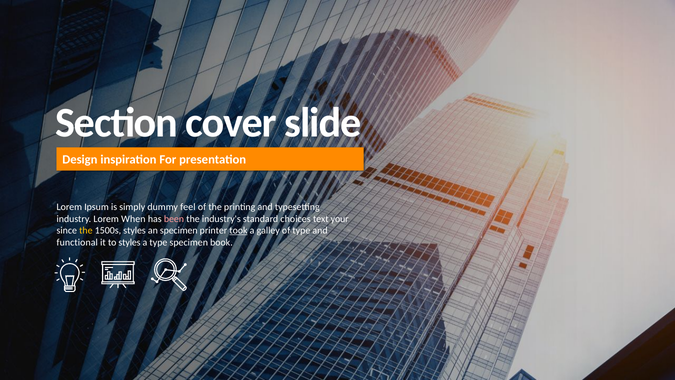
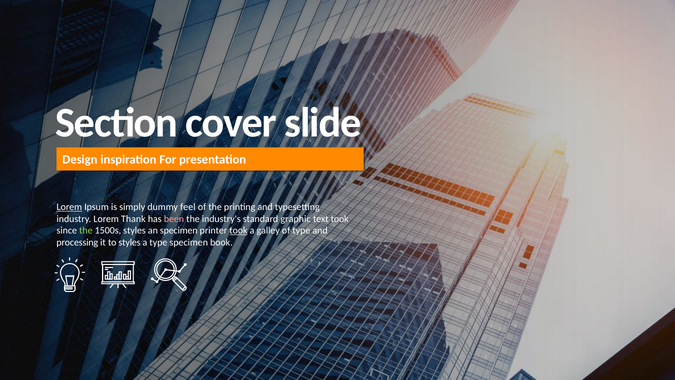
Lorem underline: none -> present (69, 207)
When: When -> Thank (133, 219)
choices: choices -> graphic (296, 219)
text your: your -> took (340, 219)
the colour: yellow -> light green (86, 230)
functional: functional -> processing (77, 242)
